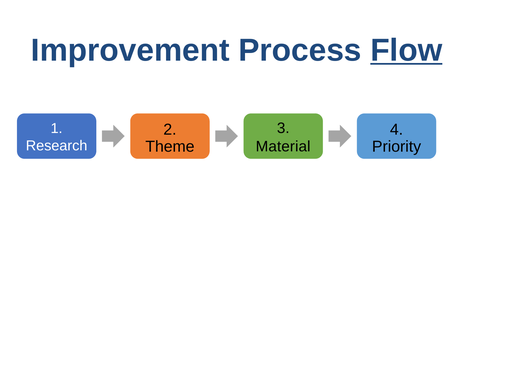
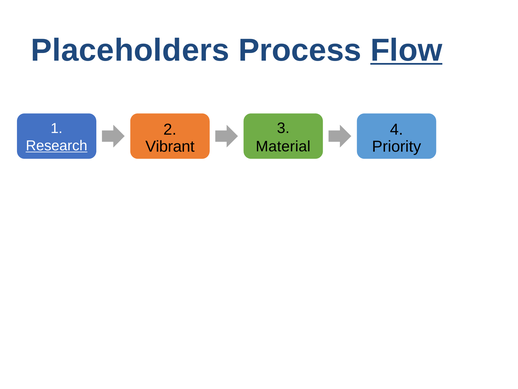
Improvement: Improvement -> Placeholders (130, 50)
Research underline: none -> present (57, 146)
Theme: Theme -> Vibrant (170, 147)
